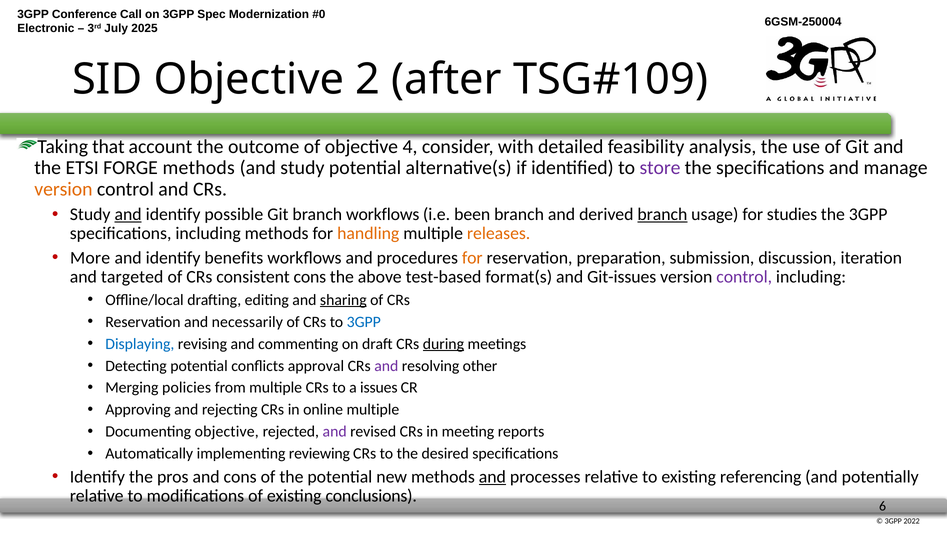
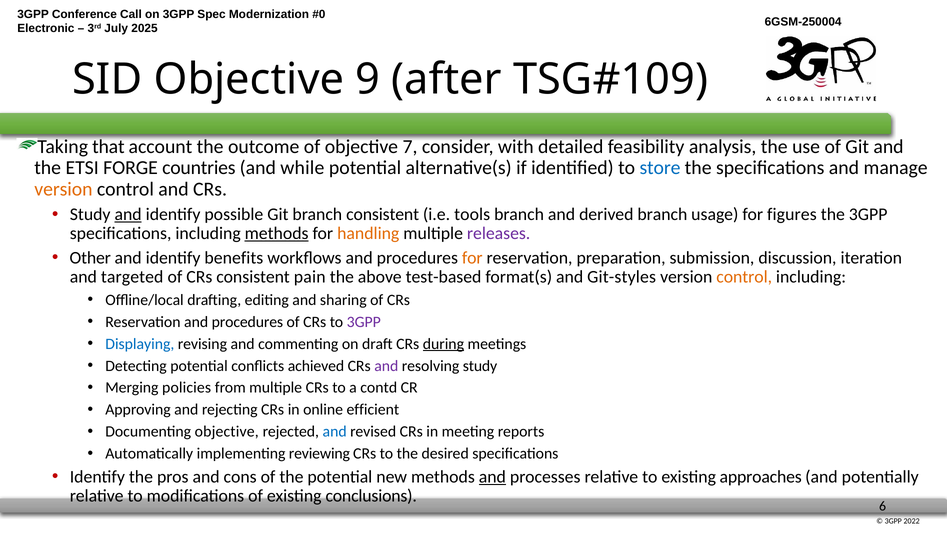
2: 2 -> 9 (368, 80)
4: 4 -> 7 (410, 146)
FORGE methods: methods -> countries (199, 168)
and study: study -> while (302, 168)
store colour: purple -> blue (660, 168)
branch workflows: workflows -> consistent (383, 214)
been: been -> tools (472, 214)
branch underline: present -> none (662, 214)
studies: studies -> figures (792, 214)
methods underline: none -> present (277, 233)
releases colour: orange -> purple (499, 233)
More: More -> Other (90, 258)
consistent cons: cons -> pain (310, 277)
Git-issues: Git-issues -> Git-styles (622, 277)
control colour: purple -> orange (744, 277)
sharing underline: present -> none (343, 300)
Reservation and necessarily: necessarily -> procedures (247, 322)
3GPP colour: blue -> purple (364, 322)
approval: approval -> achieved (316, 366)
resolving other: other -> study (480, 366)
issues: issues -> contd (379, 388)
online multiple: multiple -> efficient (373, 409)
and colour: purple -> blue (335, 431)
referencing: referencing -> approaches (761, 476)
